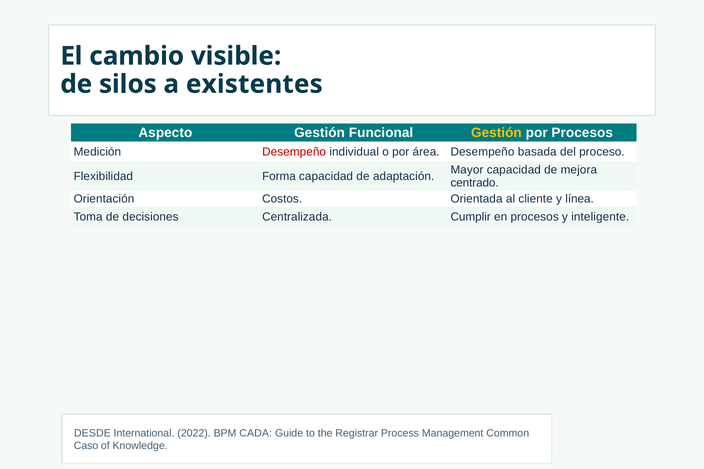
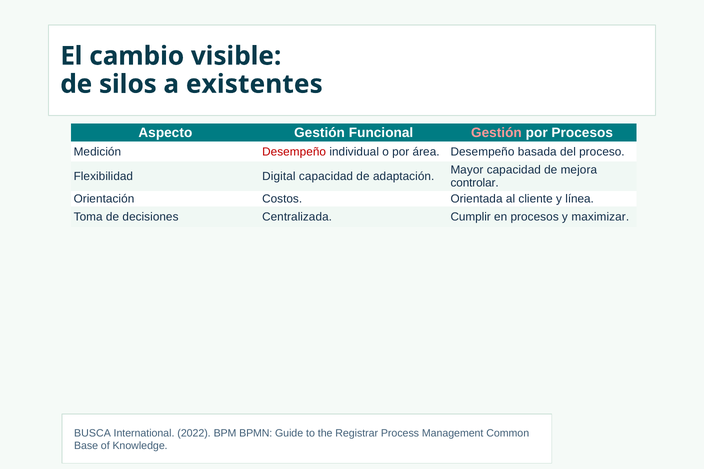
Gestión colour: yellow -> pink (496, 133)
Forma: Forma -> Digital (279, 177)
centrado: centrado -> controlar (475, 183)
inteligente: inteligente -> maximizar (600, 217)
DESDE: DESDE -> BUSCA (92, 433)
CADA: CADA -> BPMN (256, 433)
Caso: Caso -> Base (86, 446)
